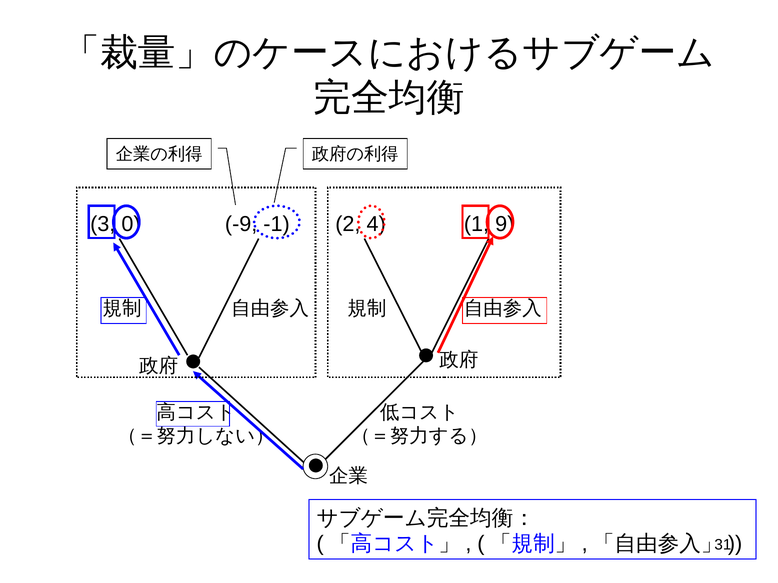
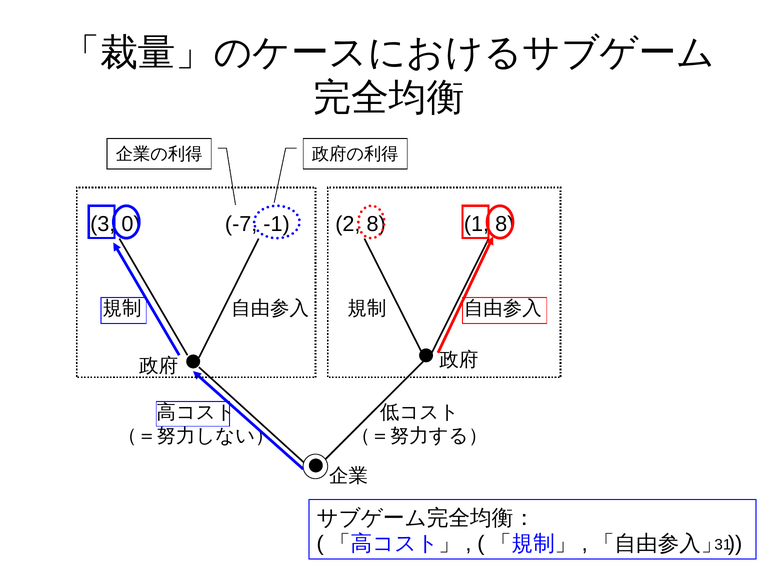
-9: -9 -> -7 (241, 224)
2 4: 4 -> 8 (376, 224)
1 9: 9 -> 8 (505, 224)
